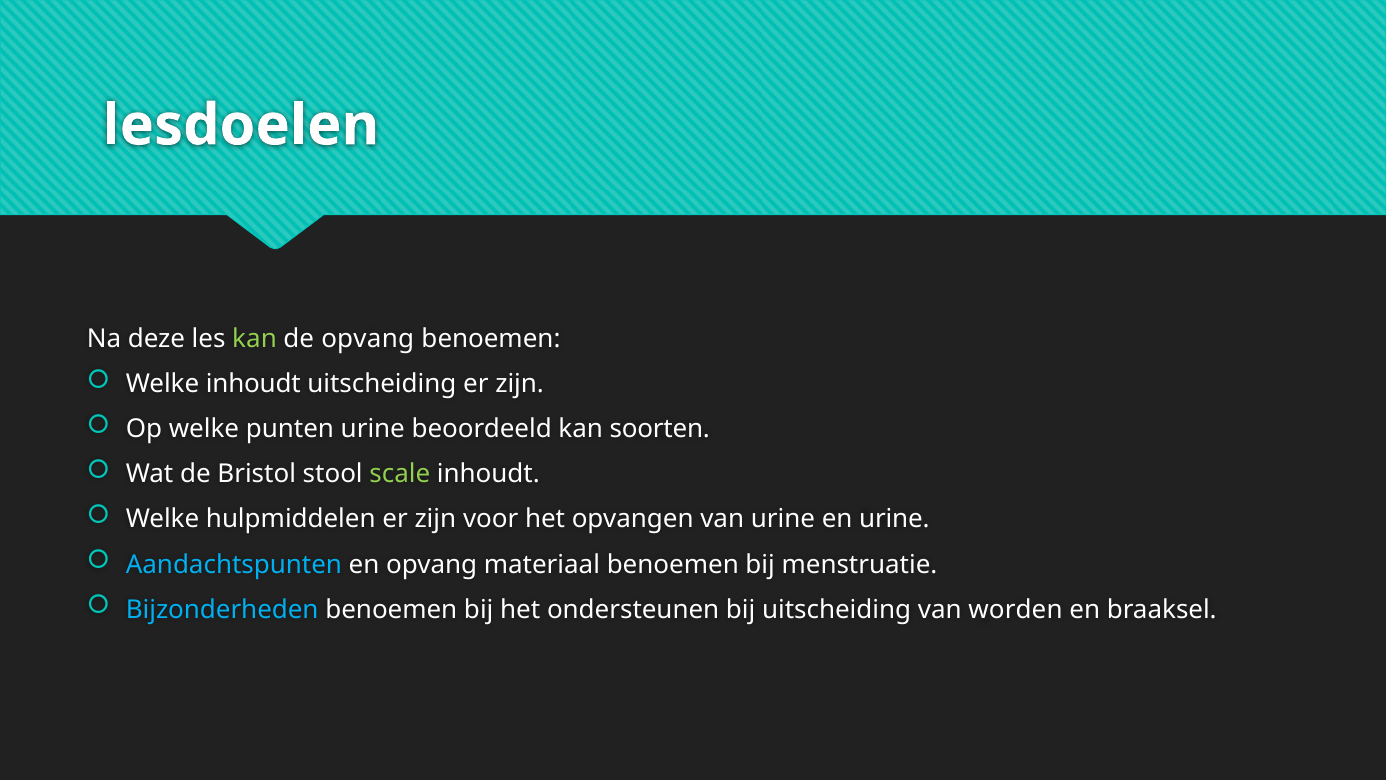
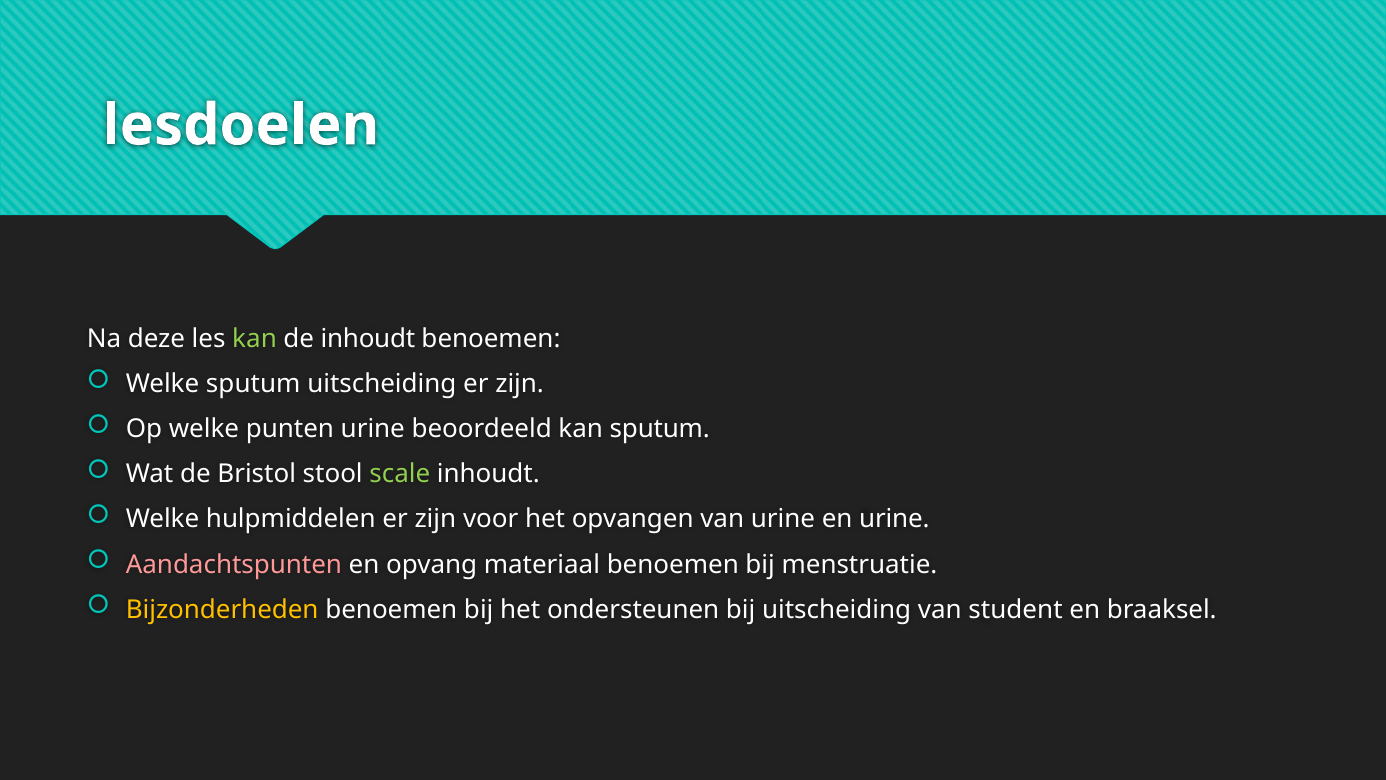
de opvang: opvang -> inhoudt (368, 339)
Welke inhoudt: inhoudt -> sputum (253, 384)
kan soorten: soorten -> sputum (660, 429)
Aandachtspunten colour: light blue -> pink (234, 564)
Bijzonderheden colour: light blue -> yellow (222, 609)
worden: worden -> student (1016, 609)
